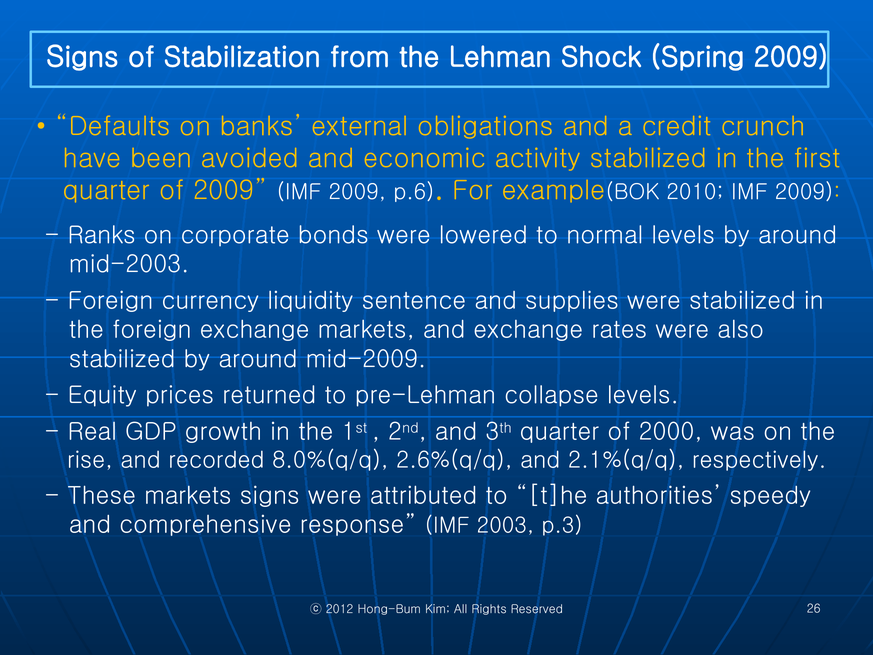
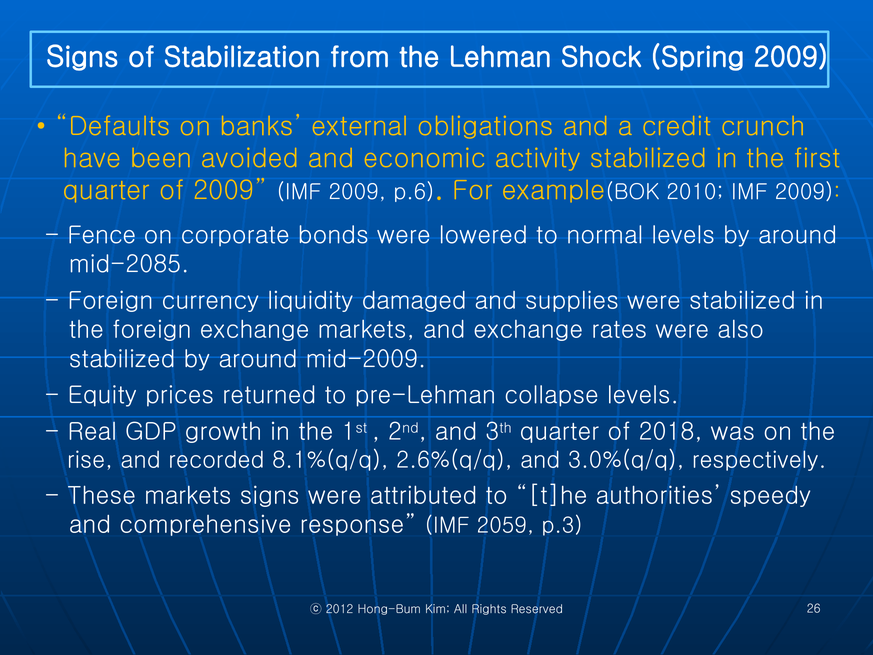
Ranks: Ranks -> Fence (102, 235)
mid-2003: mid-2003 -> mid-2085 (129, 264)
sentence: sentence -> damaged (414, 301)
2000: 2000 -> 2018 (671, 432)
8.0%(q/q: 8.0%(q/q -> 8.1%(q/q (330, 460)
2.1%(q/q: 2.1%(q/q -> 3.0%(q/q (626, 460)
2003: 2003 -> 2059 (505, 526)
